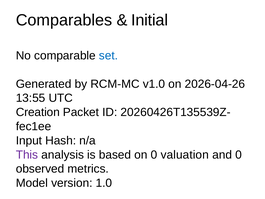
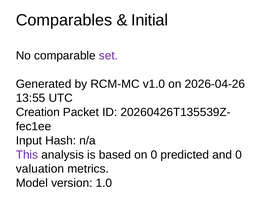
set colour: blue -> purple (108, 56)
valuation: valuation -> predicted (185, 155)
observed: observed -> valuation (40, 169)
